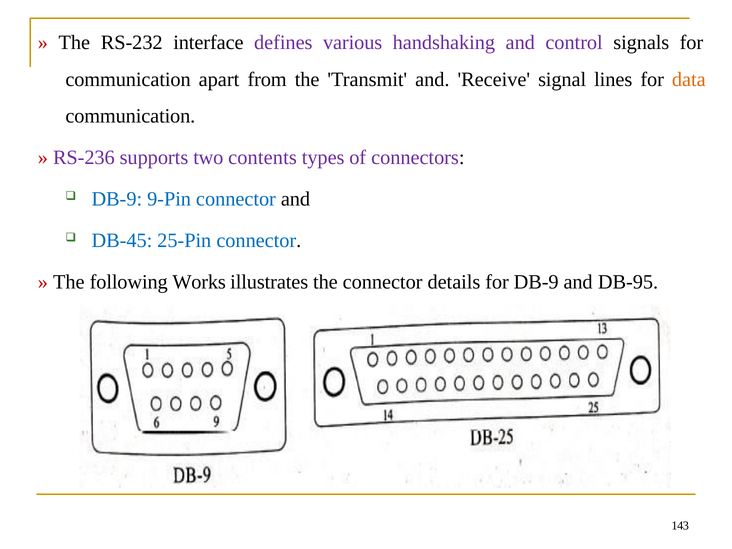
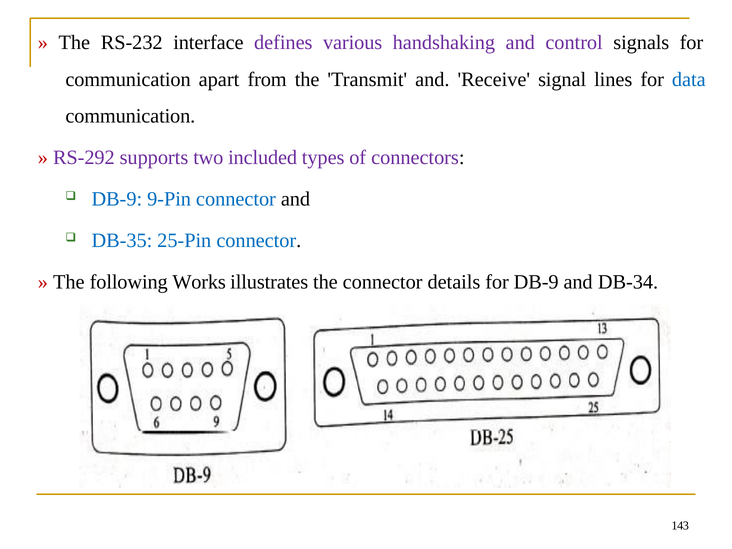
data colour: orange -> blue (689, 79)
RS-236: RS-236 -> RS-292 (84, 157)
contents: contents -> included (263, 157)
DB-45: DB-45 -> DB-35 (122, 240)
DB-95: DB-95 -> DB-34 (628, 282)
